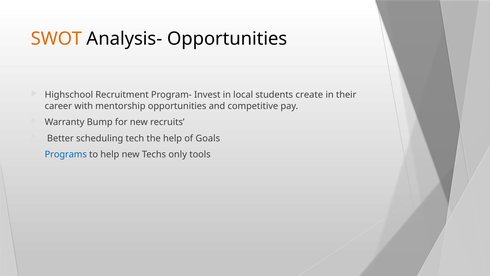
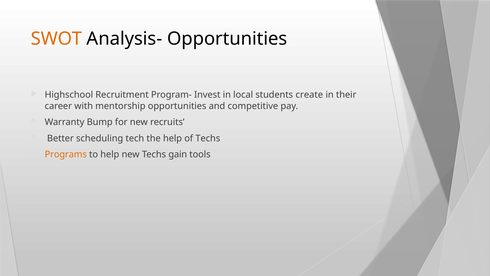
of Goals: Goals -> Techs (208, 138)
Programs colour: blue -> orange (66, 154)
only: only -> gain (178, 154)
